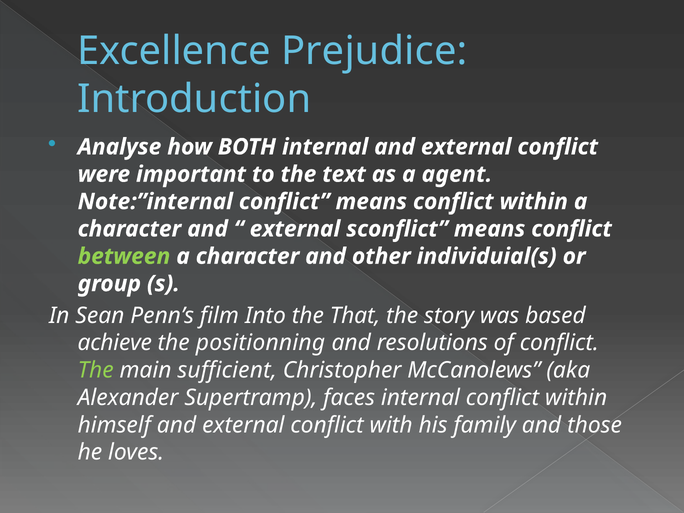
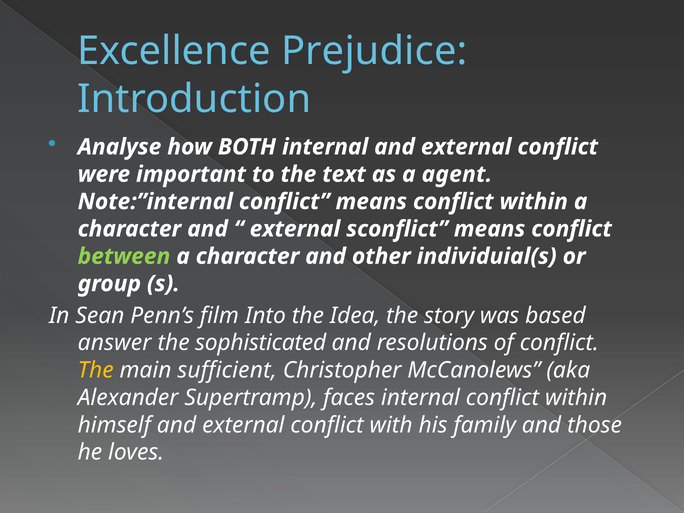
That: That -> Idea (355, 316)
achieve: achieve -> answer (115, 343)
positionning: positionning -> sophisticated (261, 343)
The colour: light green -> yellow (96, 370)
